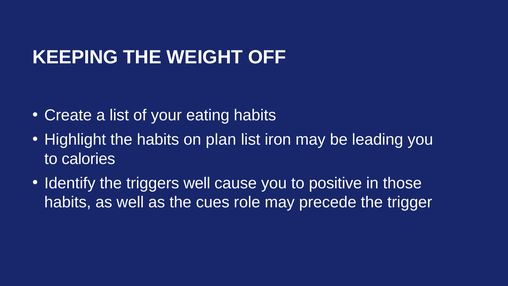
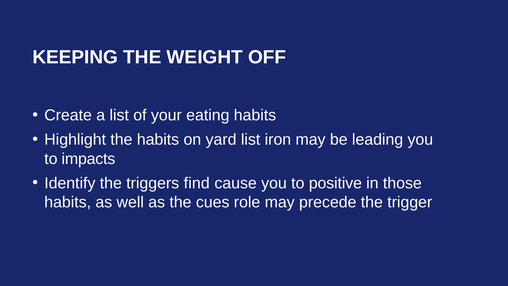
plan: plan -> yard (221, 140)
calories: calories -> impacts (88, 159)
triggers well: well -> find (197, 183)
